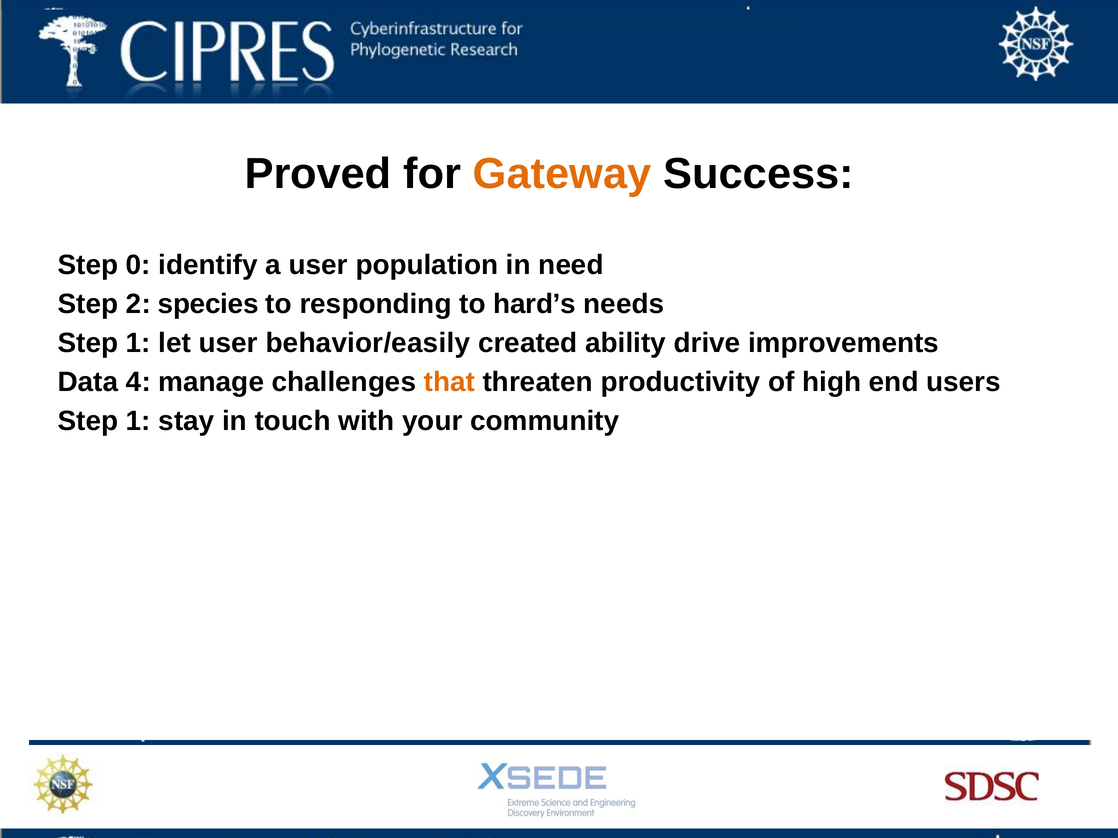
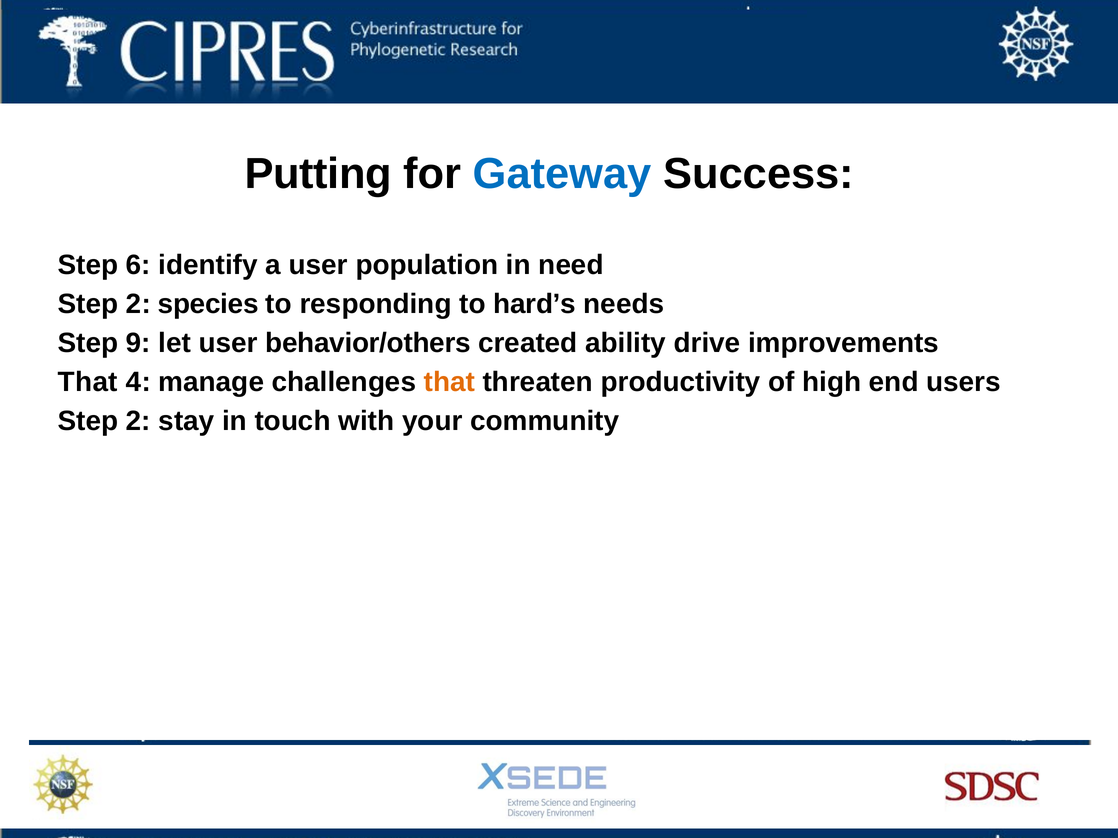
Proved: Proved -> Putting (318, 174)
Gateway colour: orange -> blue (562, 174)
0: 0 -> 6 (138, 265)
1: 1 -> 9 (138, 343)
behavior/easily: behavior/easily -> behavior/others (368, 343)
Data: Data -> That (88, 382)
1: 1 -> 2 (138, 421)
